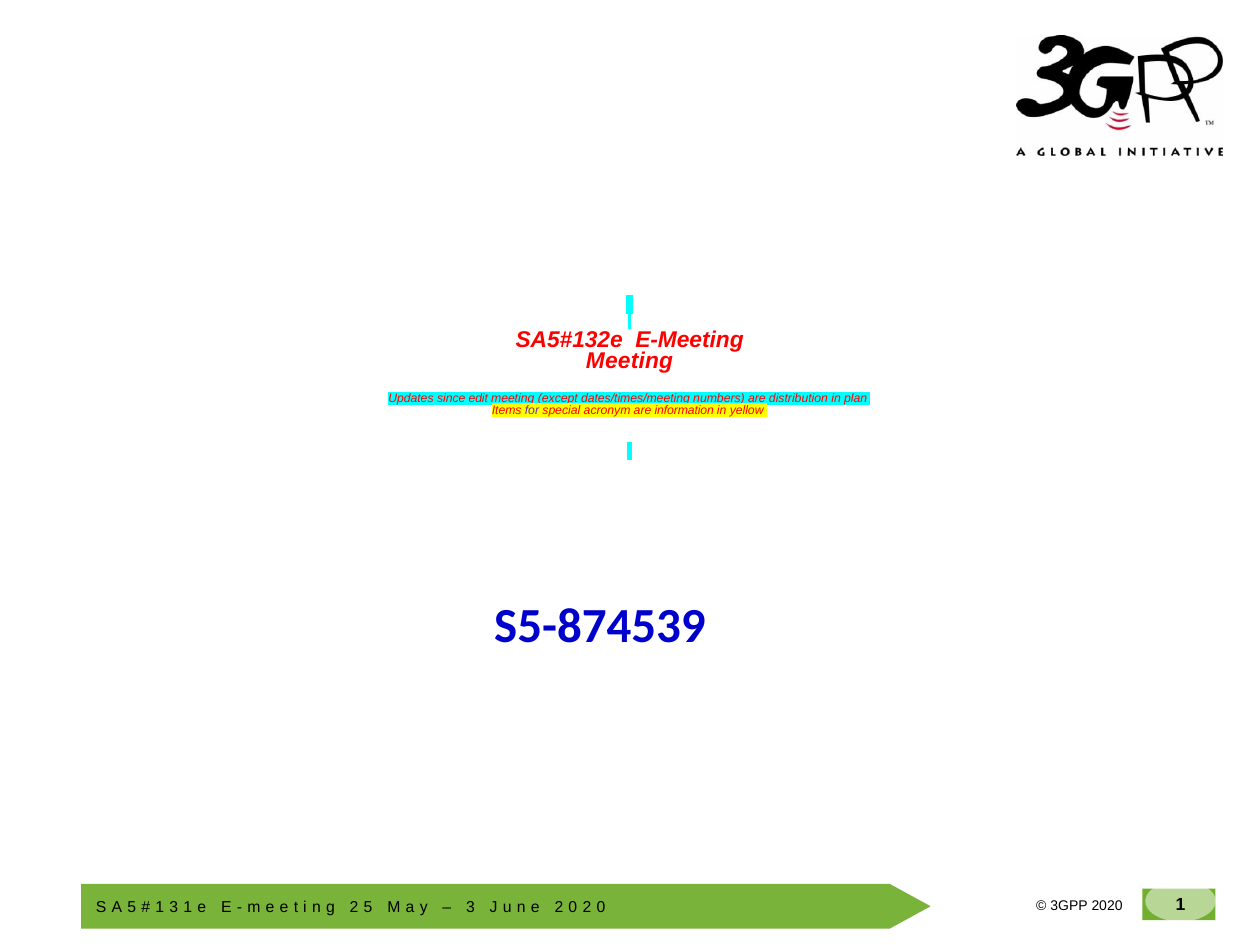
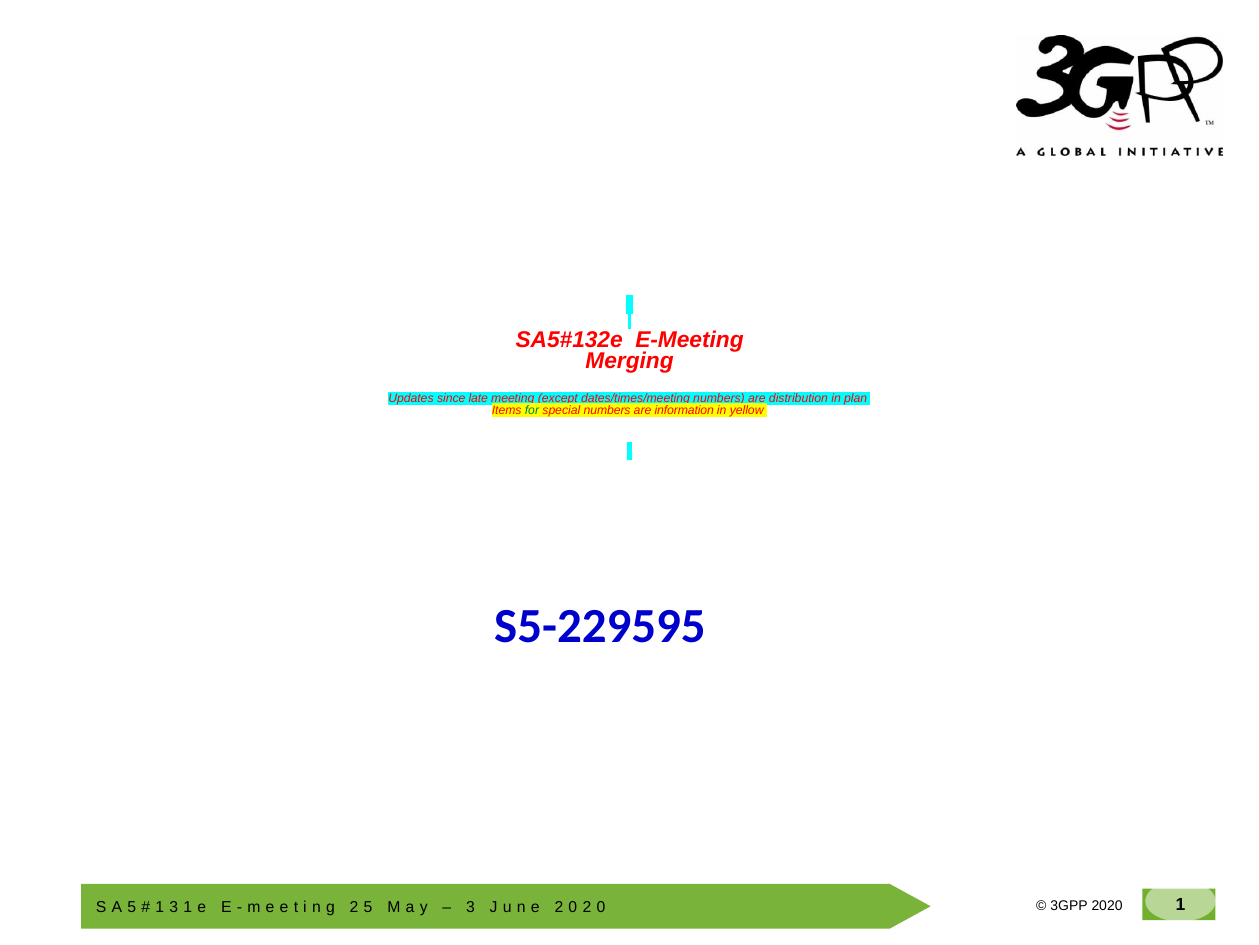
Meeting: Meeting -> Merging (630, 361)
edit: edit -> late (478, 398)
for colour: purple -> green (532, 410)
special acronym: acronym -> numbers (607, 410)
S5-874539: S5-874539 -> S5-229595 (600, 626)
